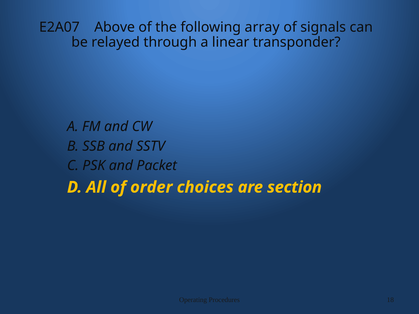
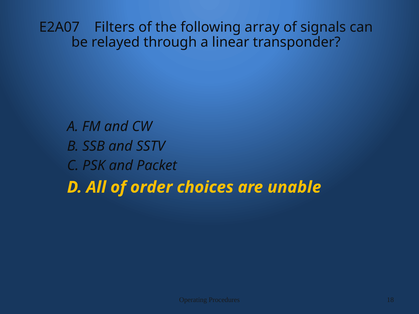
Above: Above -> Filters (115, 27)
section: section -> unable (294, 187)
